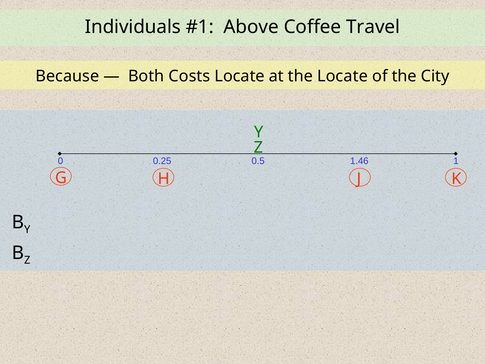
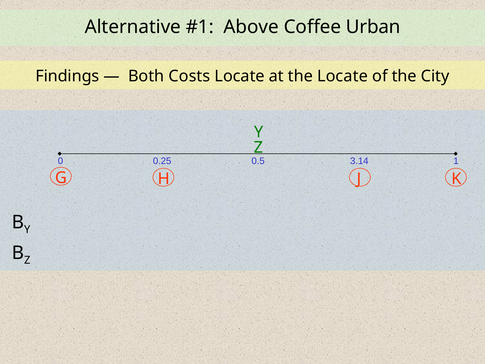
Individuals: Individuals -> Alternative (133, 27)
Travel: Travel -> Urban (373, 27)
Because: Because -> Findings (67, 76)
1.46: 1.46 -> 3.14 (359, 161)
